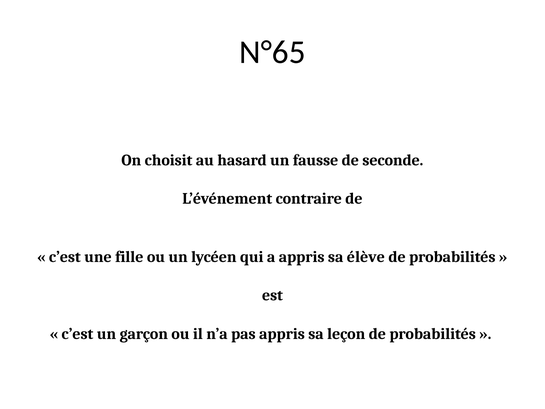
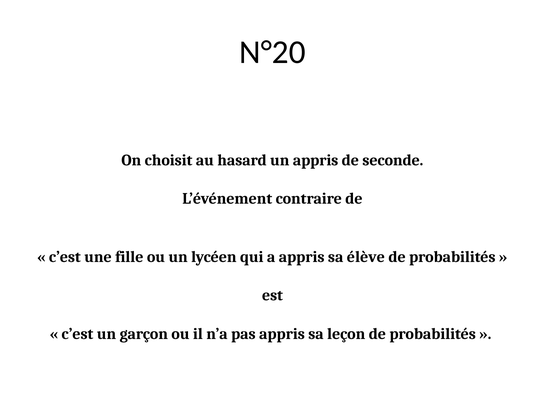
N°65: N°65 -> N°20 (272, 52)
un fausse: fausse -> appris (316, 160)
